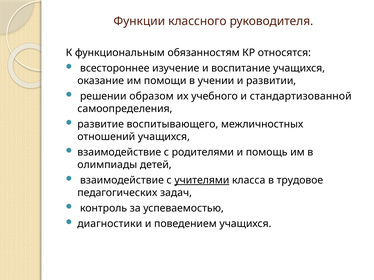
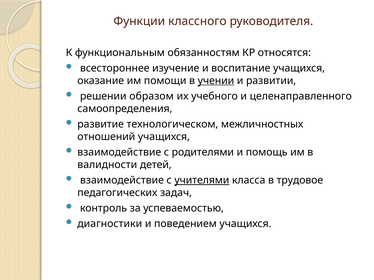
учении underline: none -> present (216, 81)
стандартизованной: стандартизованной -> целенаправленного (301, 96)
воспитывающего: воспитывающего -> технологическом (172, 124)
олимпиады: олимпиады -> валидности (107, 165)
